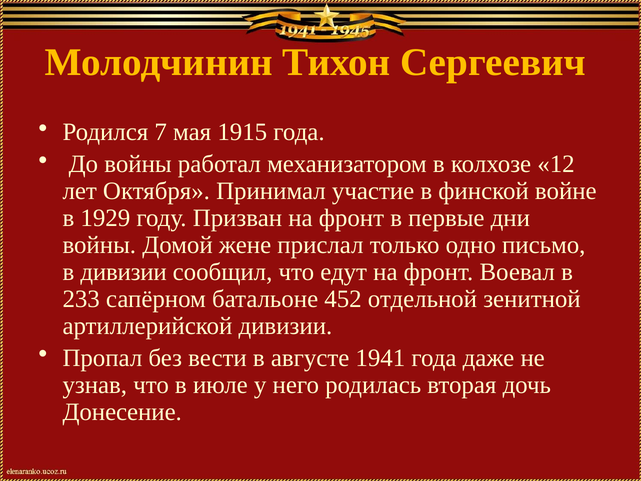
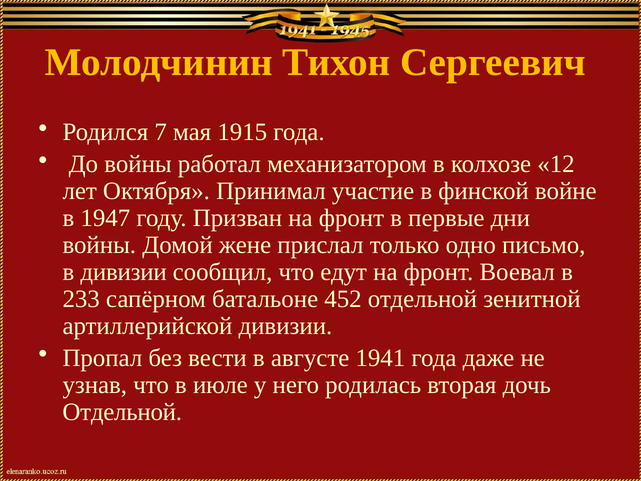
1929: 1929 -> 1947 (105, 218)
Донесение: Донесение -> Отдельной (122, 412)
